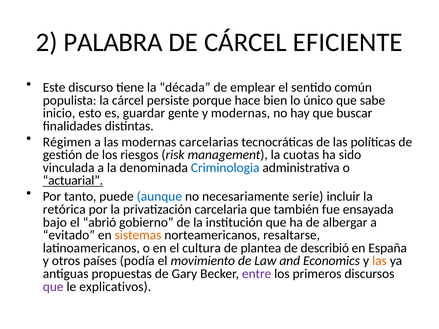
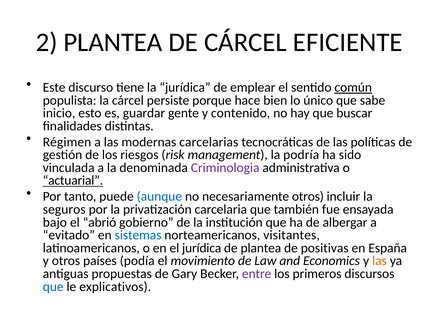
2 PALABRA: PALABRA -> PLANTEA (113, 42)
la década: década -> jurídica (185, 87)
común underline: none -> present (353, 87)
y modernas: modernas -> contenido (241, 113)
cuotas: cuotas -> podría (301, 155)
Criminologia colour: blue -> purple (225, 168)
necesariamente serie: serie -> otros (308, 197)
retórica: retórica -> seguros (64, 210)
sistemas colour: orange -> blue (138, 235)
resaltarse: resaltarse -> visitantes (292, 235)
el cultura: cultura -> jurídica (202, 248)
describió: describió -> positivas (325, 248)
que colour: purple -> blue (53, 287)
